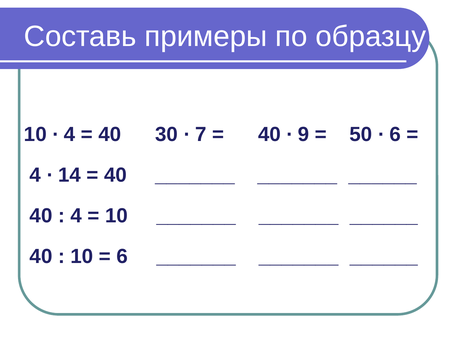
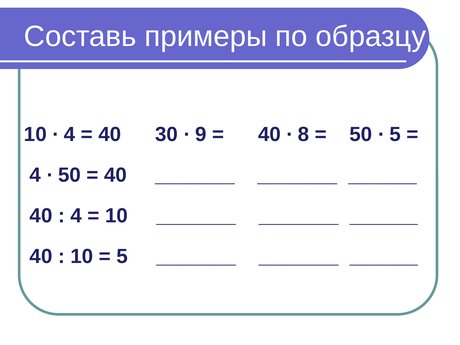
7: 7 -> 9 (201, 135)
9: 9 -> 8 (304, 135)
6: 6 -> 5 (395, 135)
14: 14 -> 50 (69, 175)
6: 6 -> 5 (122, 256)
